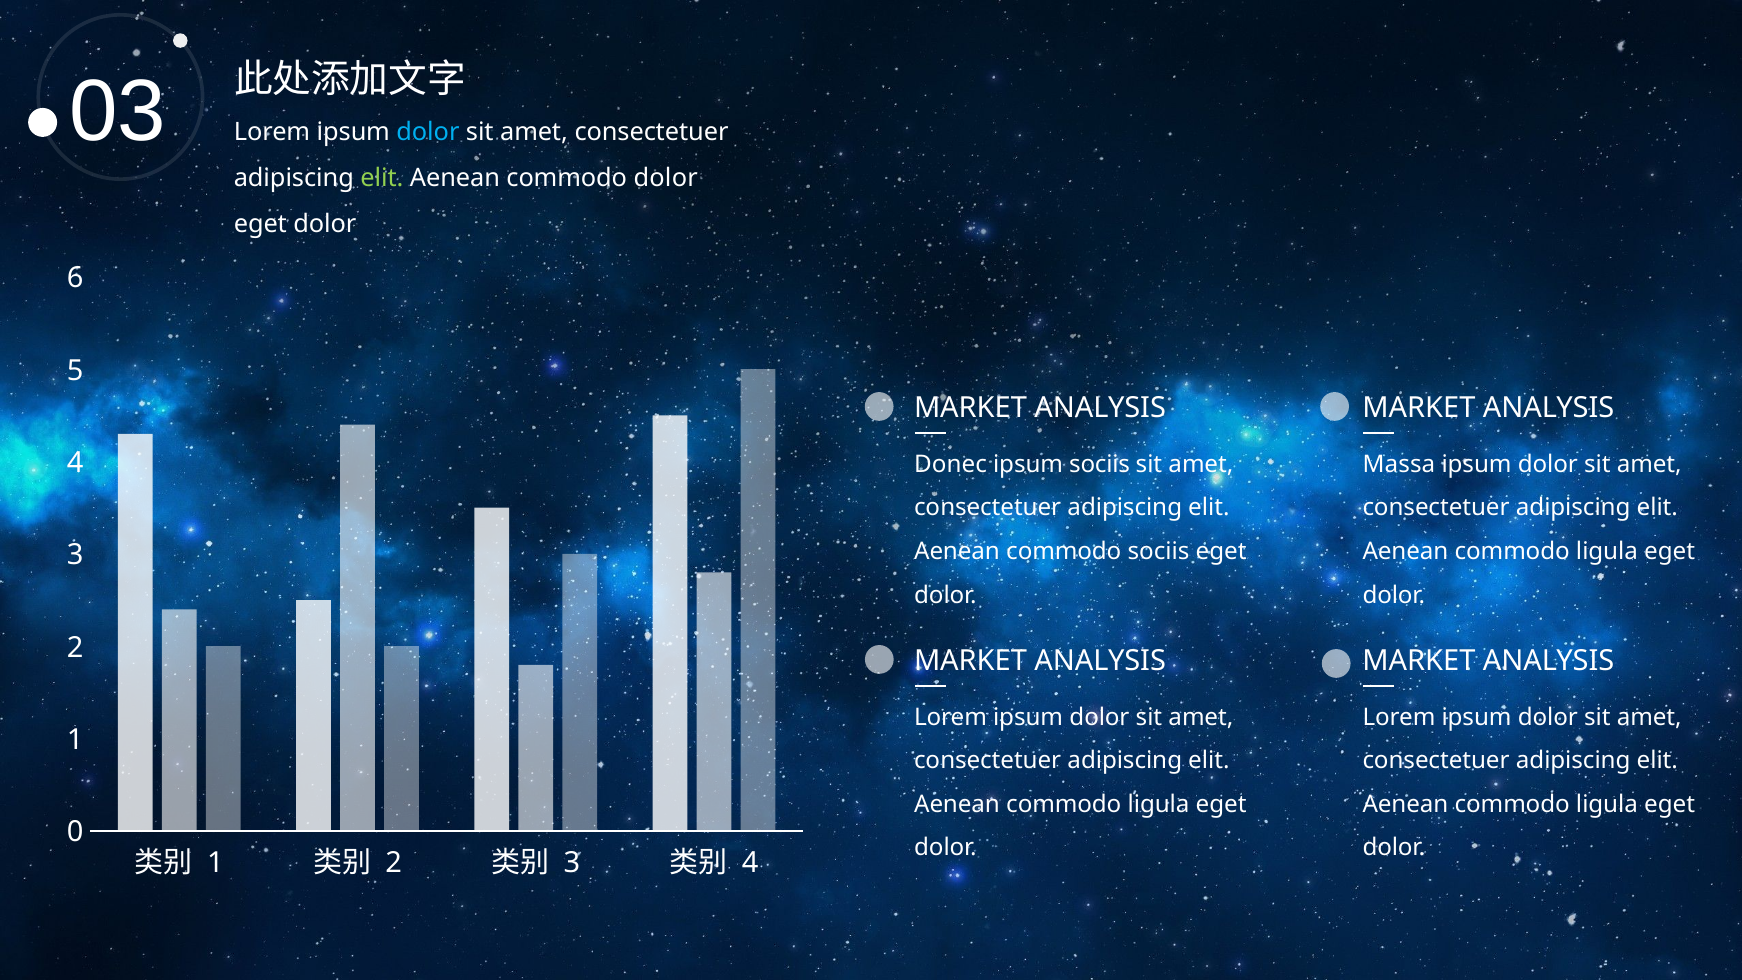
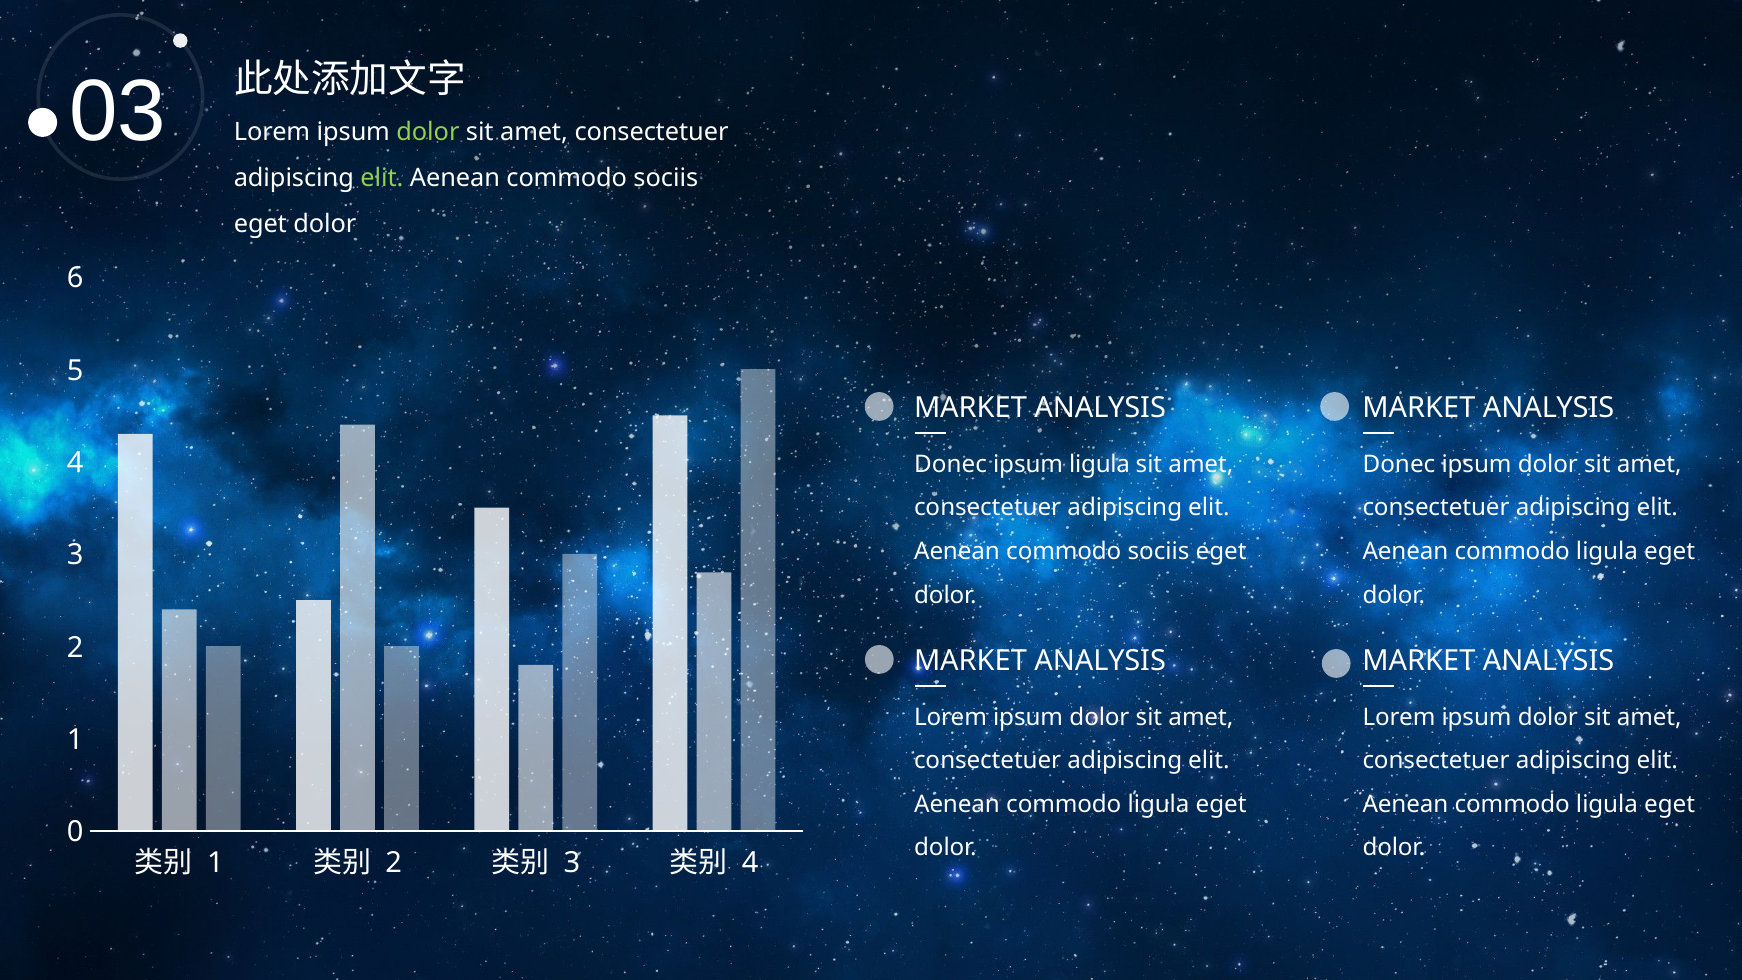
dolor colour: light blue -> light green (428, 132)
dolor: dolor -> sociis (666, 178)
ipsum sociis: sociis -> ligula (1100, 464)
Massa: Massa -> Donec (1399, 464)
